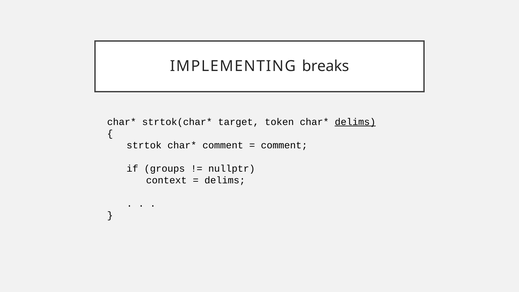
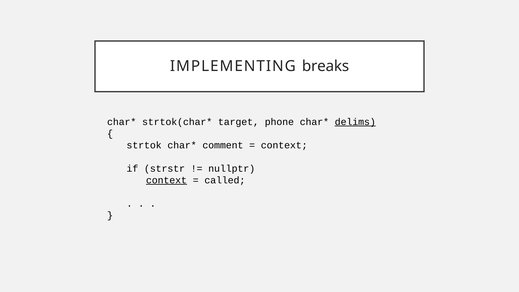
token: token -> phone (279, 122)
comment: comment -> context (284, 145)
groups: groups -> strstr (165, 169)
context underline: none -> present (166, 180)
delims: delims -> called (225, 180)
